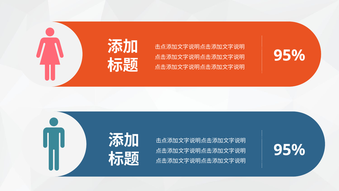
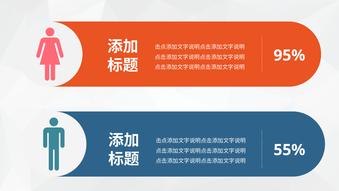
95%: 95% -> 55% (289, 150)
